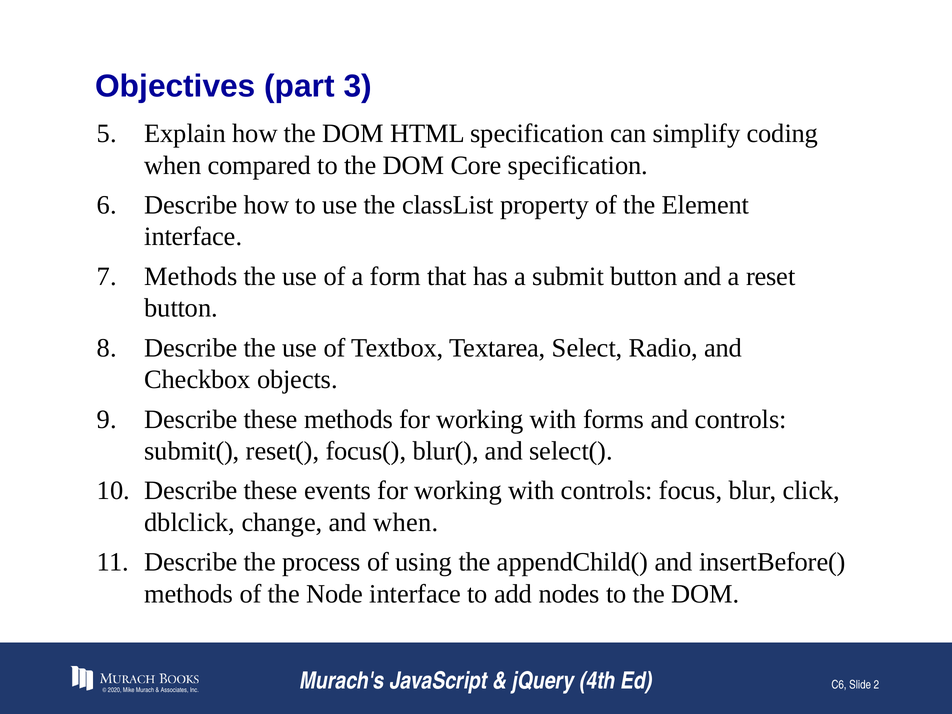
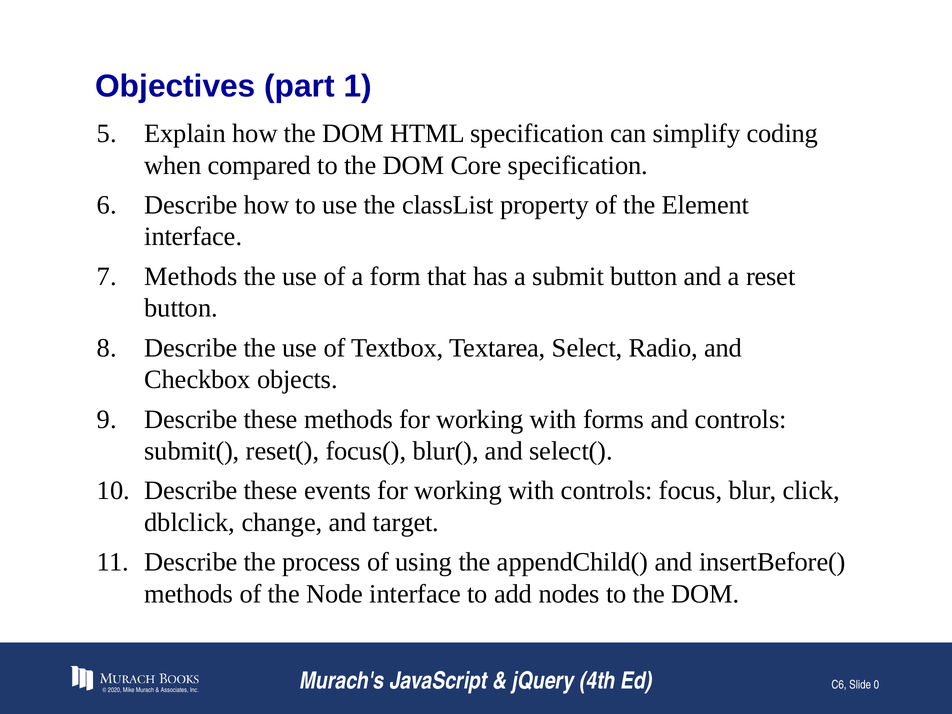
3: 3 -> 1 (358, 86)
and when: when -> target (406, 522)
2: 2 -> 0 (876, 685)
